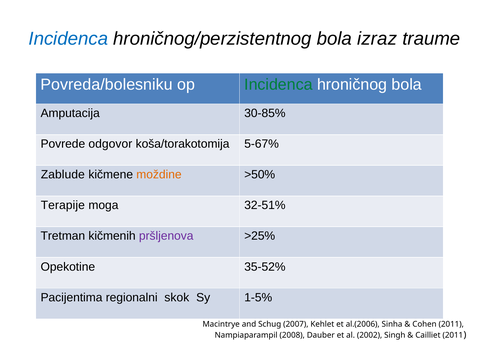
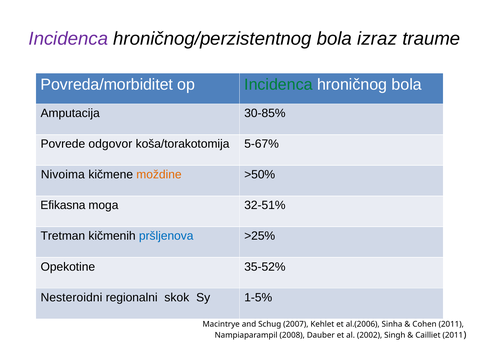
Incidenca colour: blue -> purple (68, 39)
Povreda/bolesniku: Povreda/bolesniku -> Povreda/morbiditet (107, 85)
Zablude: Zablude -> Nivoima (63, 175)
Terapije: Terapije -> Efikasna (63, 205)
pršljenova colour: purple -> blue (166, 236)
Pacijentima: Pacijentima -> Nesteroidni (71, 298)
